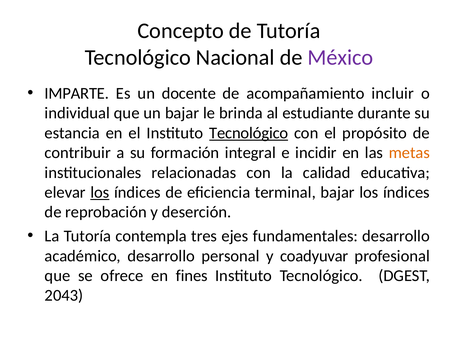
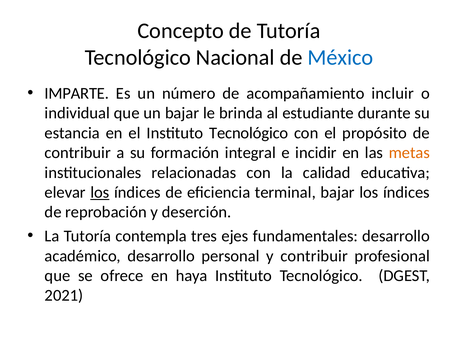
México colour: purple -> blue (340, 58)
docente: docente -> número (189, 94)
Tecnológico underline: present -> none (249, 133)
y coadyuvar: coadyuvar -> contribuir (314, 256)
fines: fines -> haya (192, 276)
2043: 2043 -> 2021 (64, 296)
